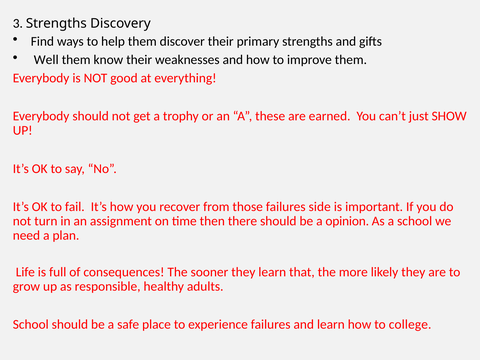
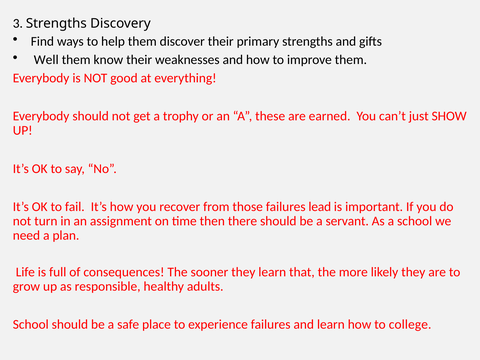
side: side -> lead (320, 207)
opinion: opinion -> servant (347, 221)
